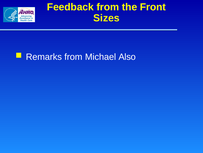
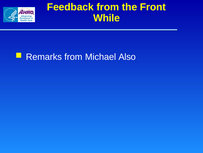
Sizes: Sizes -> While (107, 18)
